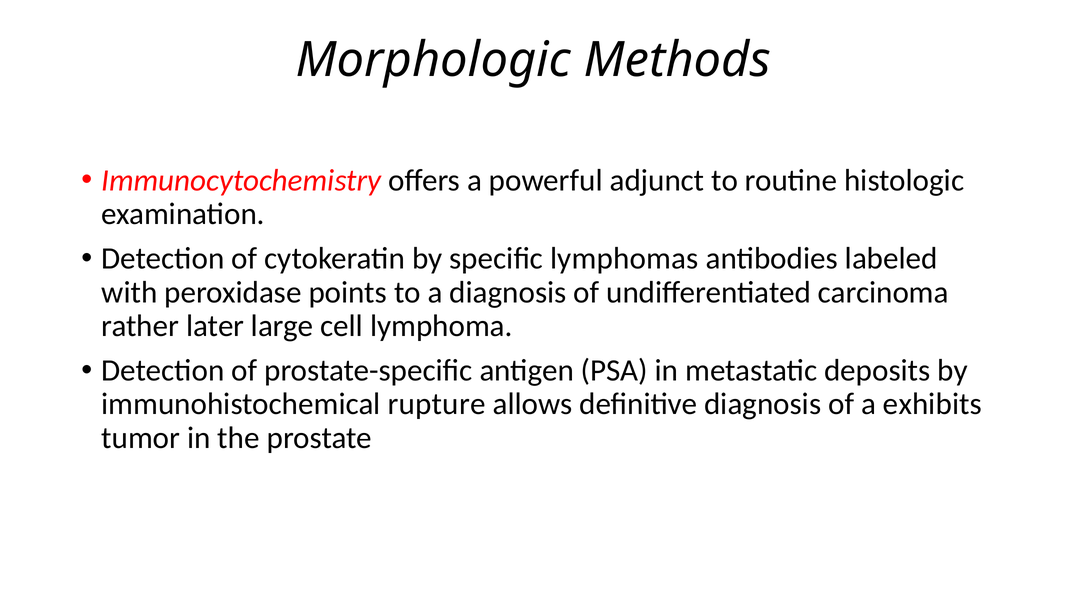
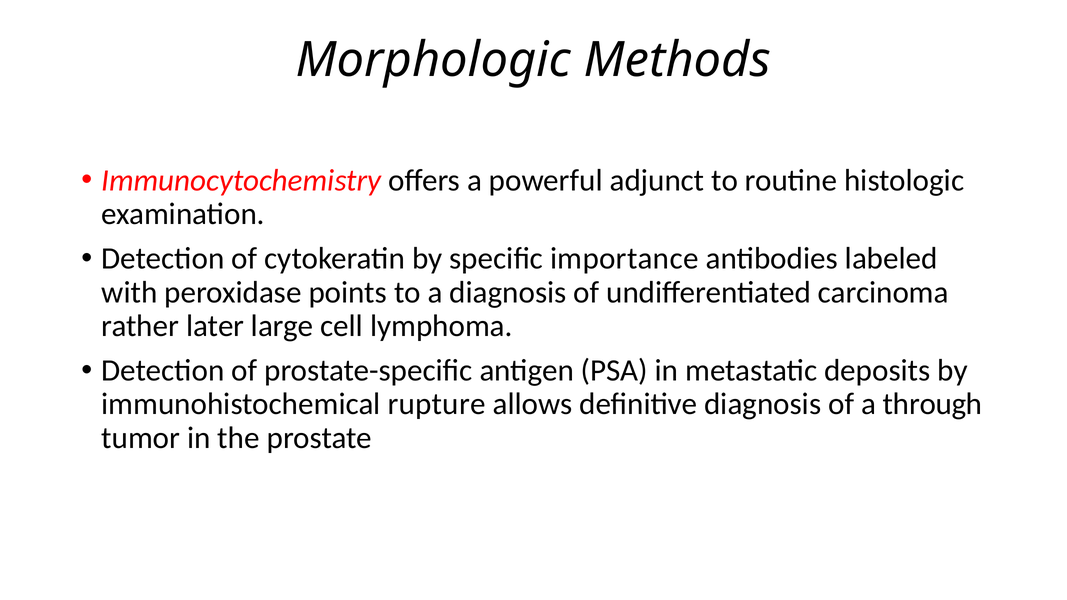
lymphomas: lymphomas -> importance (624, 259)
exhibits: exhibits -> through (933, 404)
